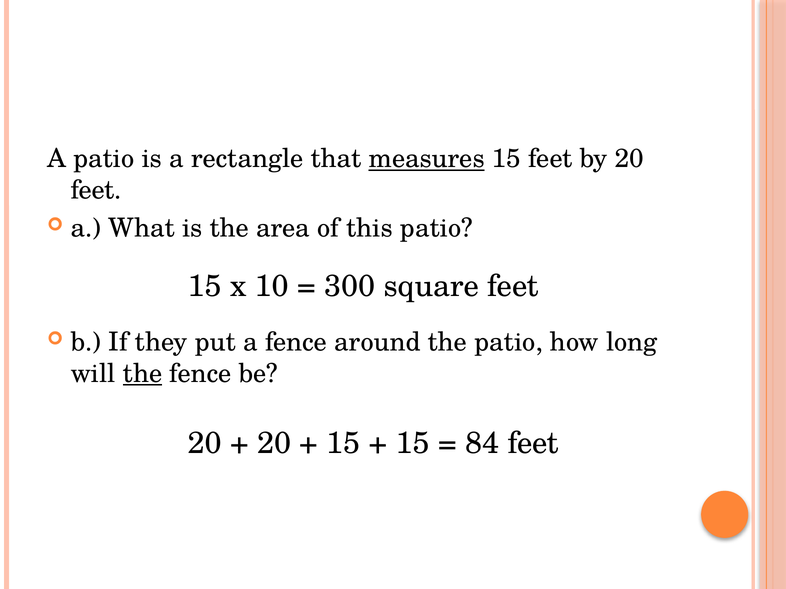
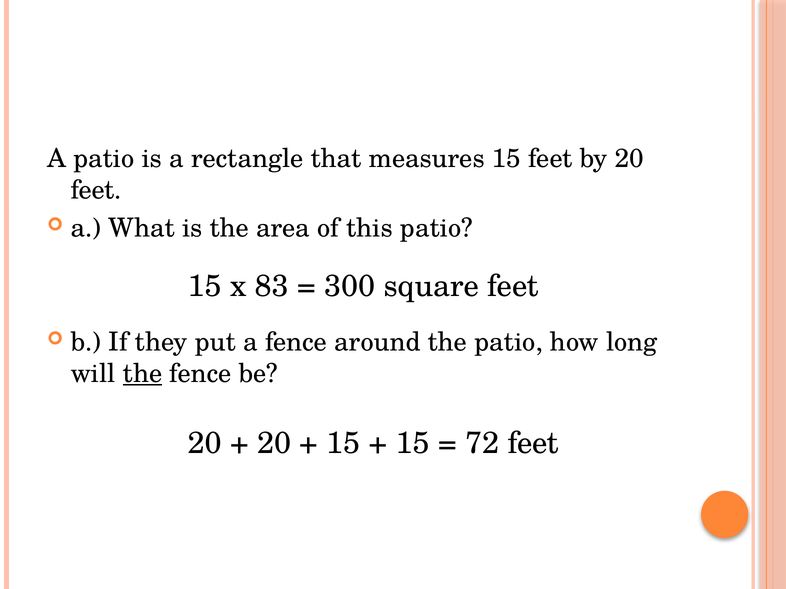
measures underline: present -> none (427, 159)
10: 10 -> 83 (272, 286)
84: 84 -> 72 (482, 444)
